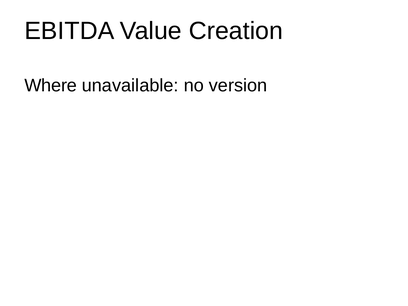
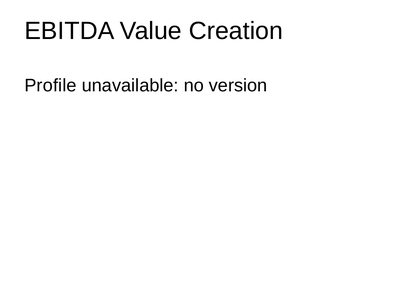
Where: Where -> Profile (51, 86)
